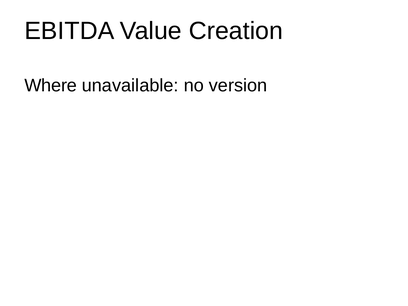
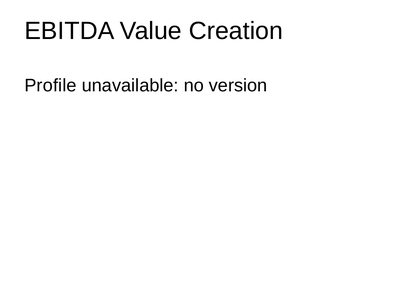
Where: Where -> Profile (51, 86)
